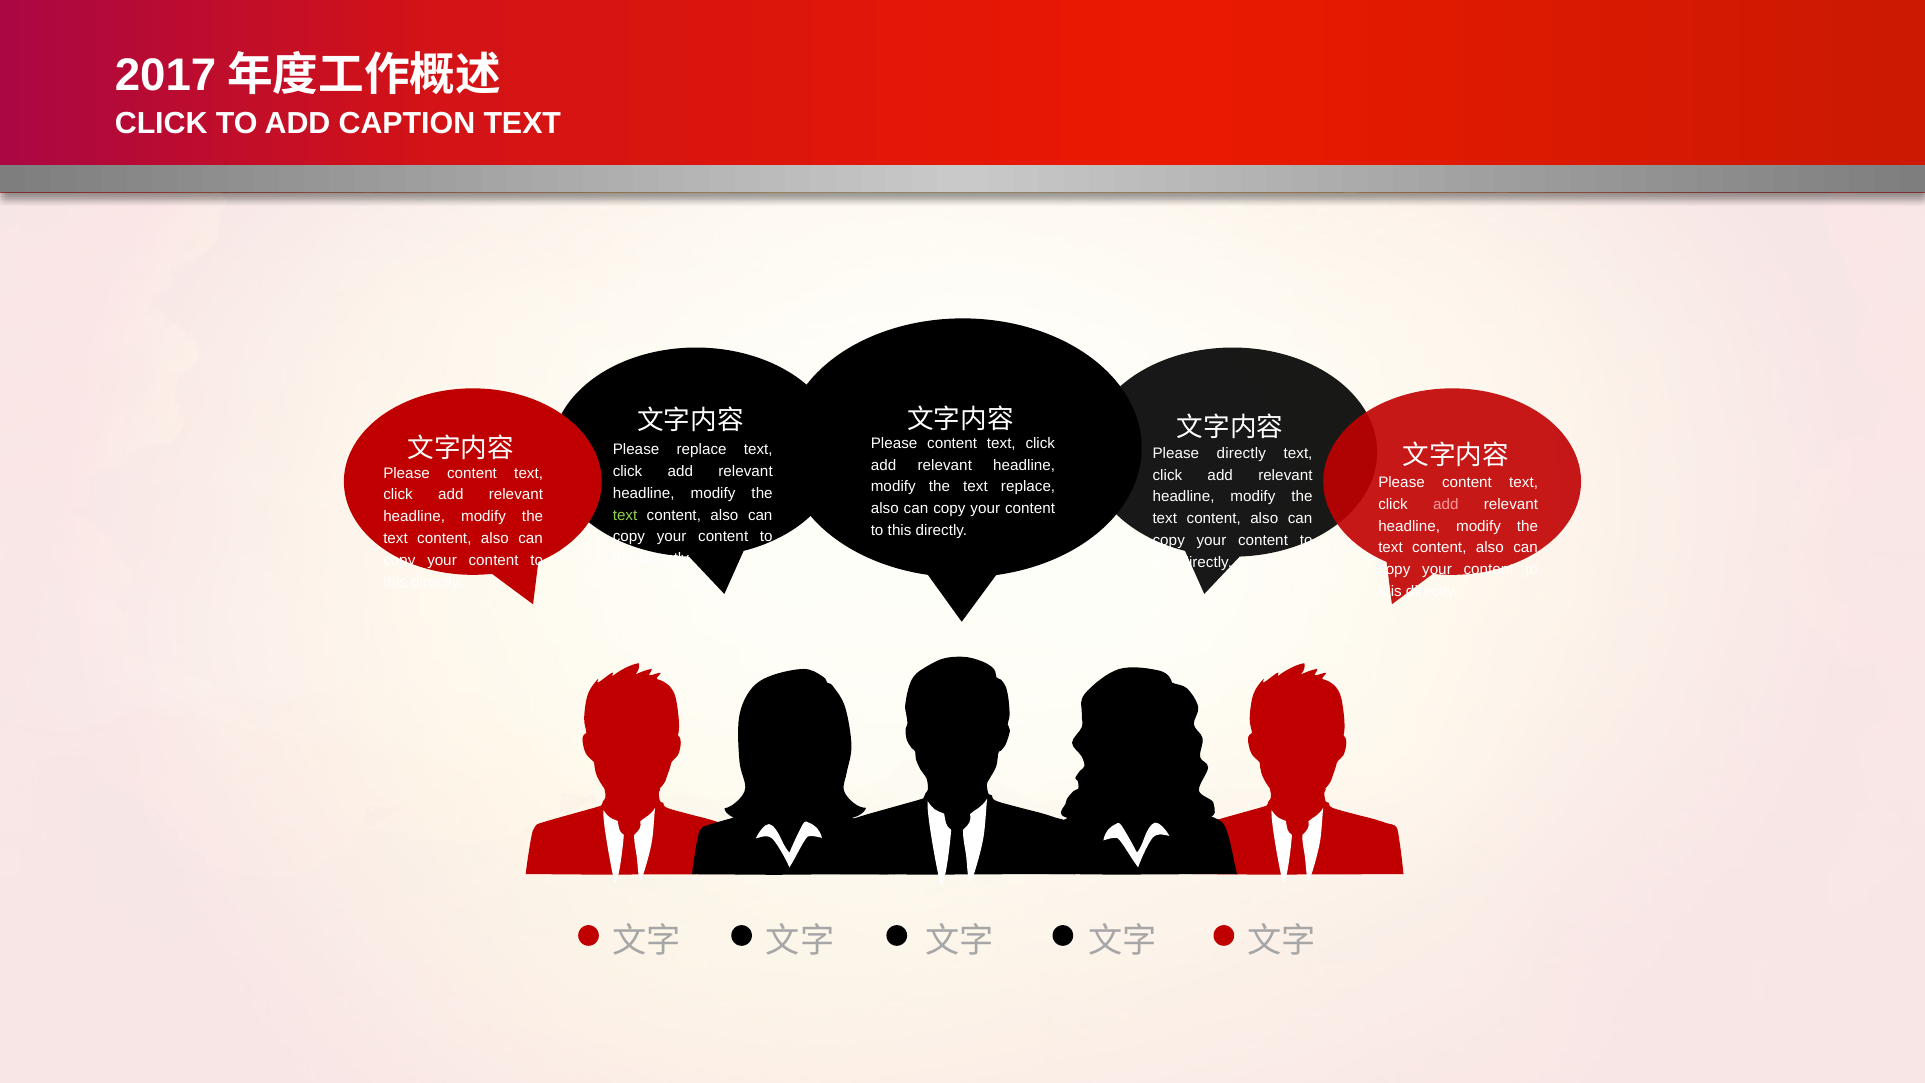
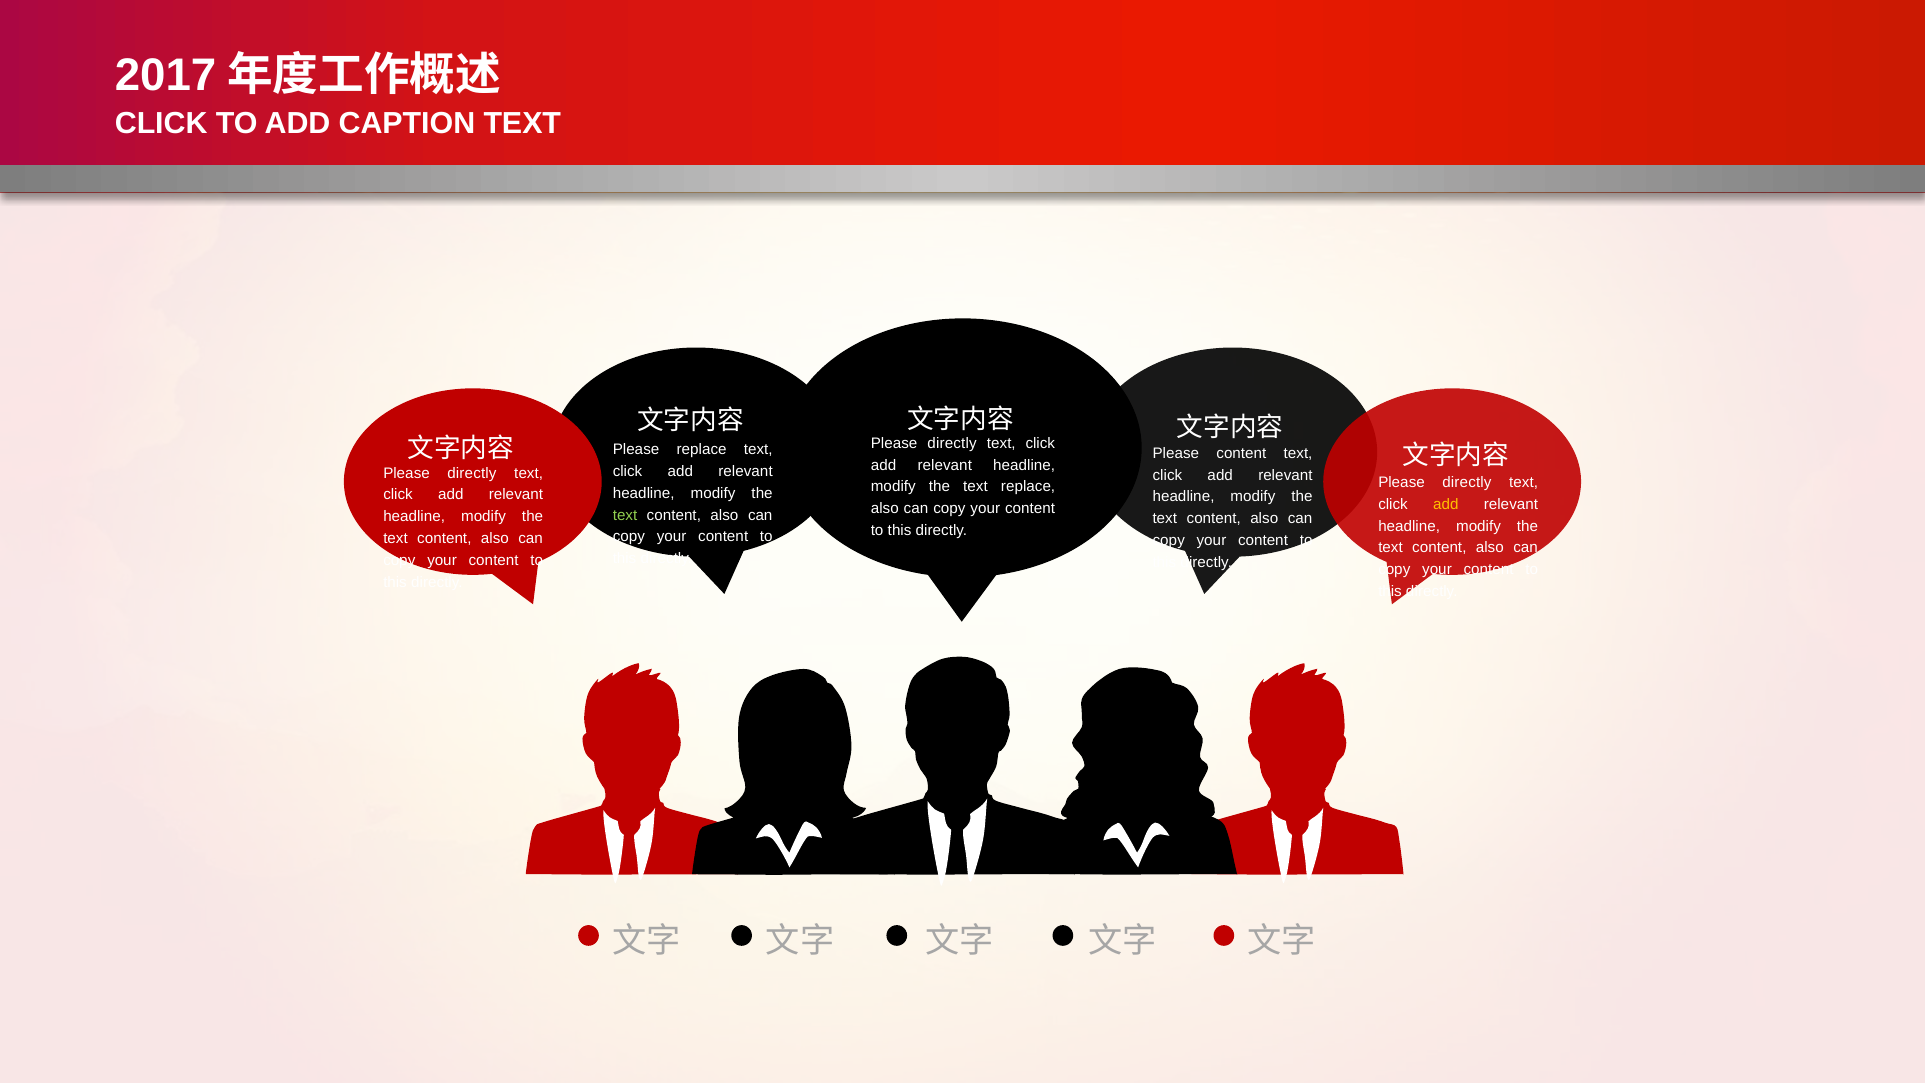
content: content -> directly (952, 443)
Please directly: directly -> content (1241, 453)
content: content -> directly (472, 473)
content: content -> directly (1467, 482)
add colour: pink -> yellow (1446, 504)
